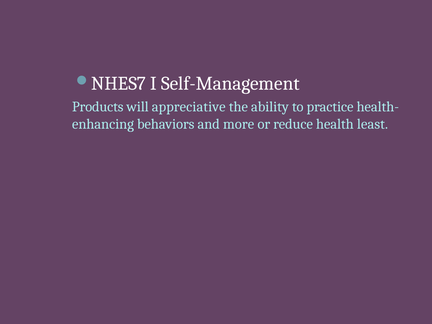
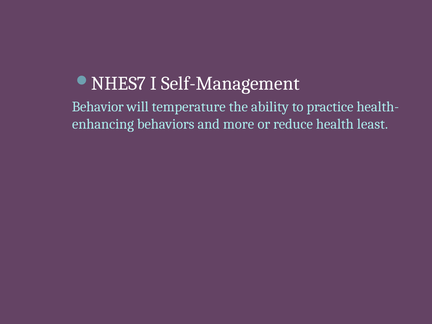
Products: Products -> Behavior (98, 107)
appreciative: appreciative -> temperature (189, 107)
